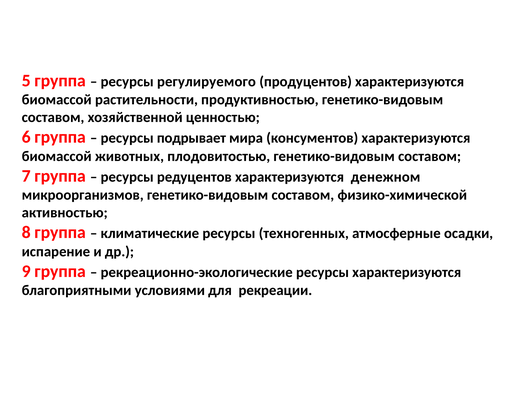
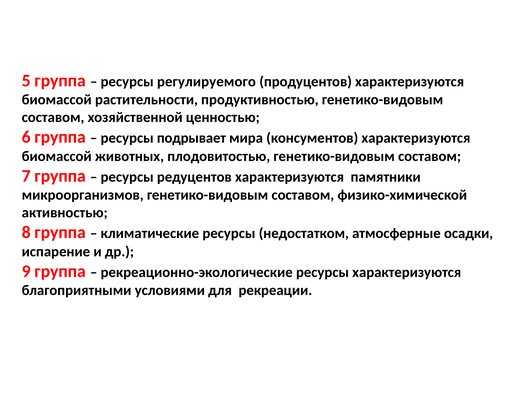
денежном: денежном -> памятники (386, 177)
техногенных: техногенных -> недостатком (304, 233)
